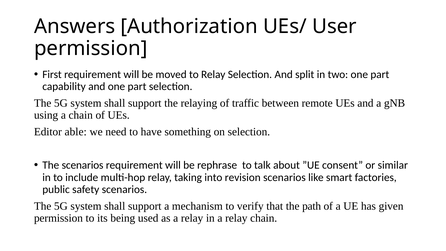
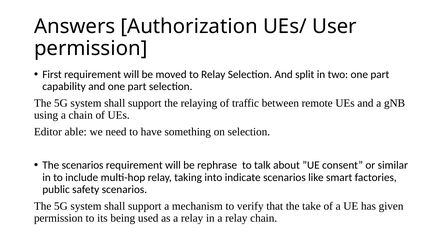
revision: revision -> indicate (243, 177)
path: path -> take (312, 206)
